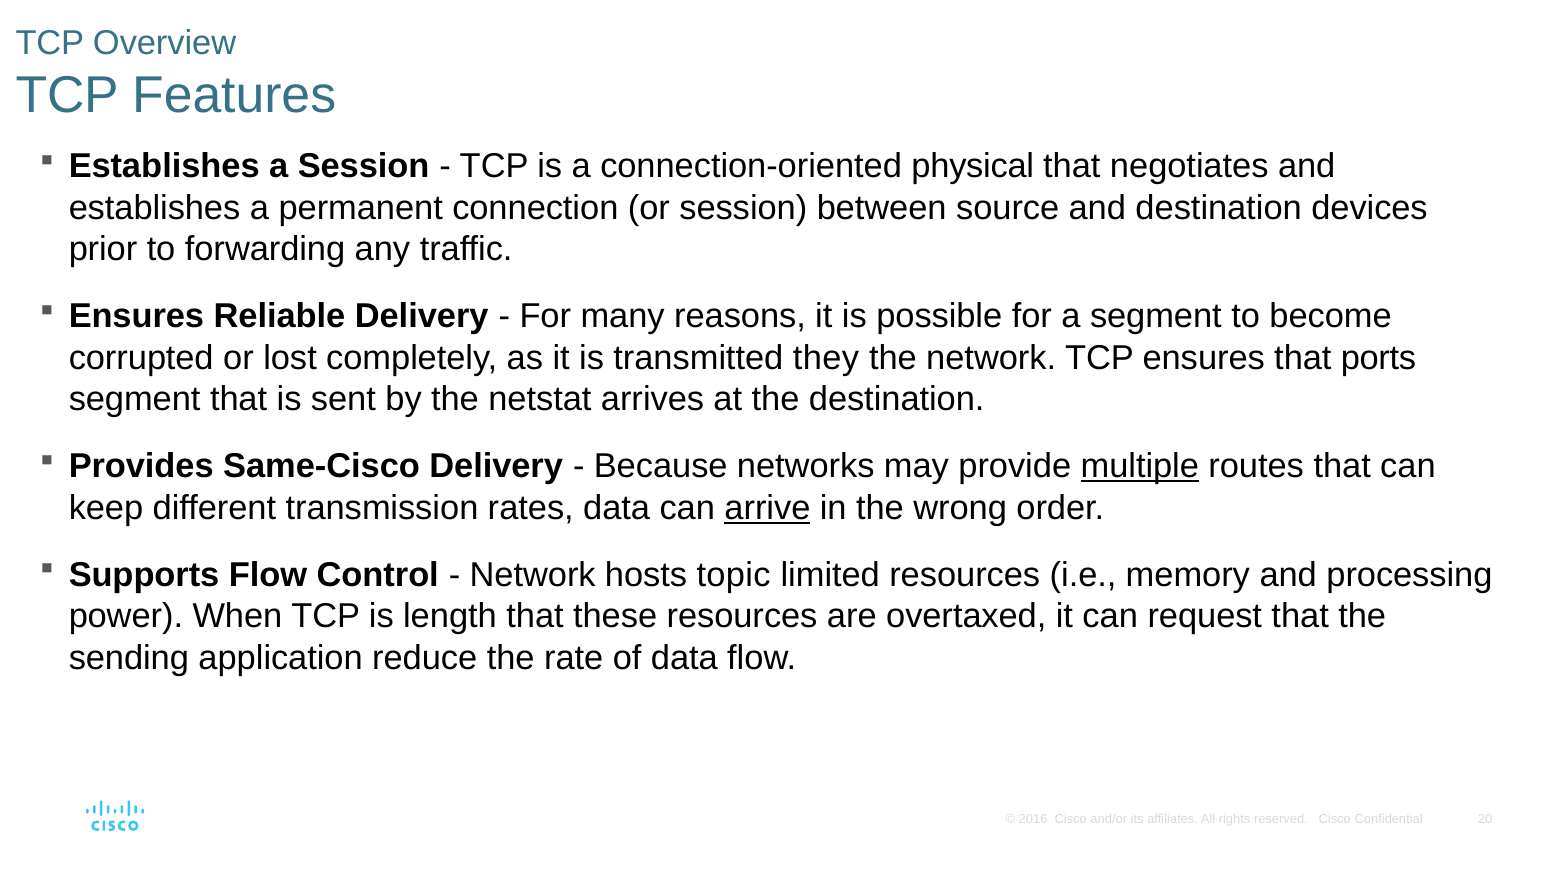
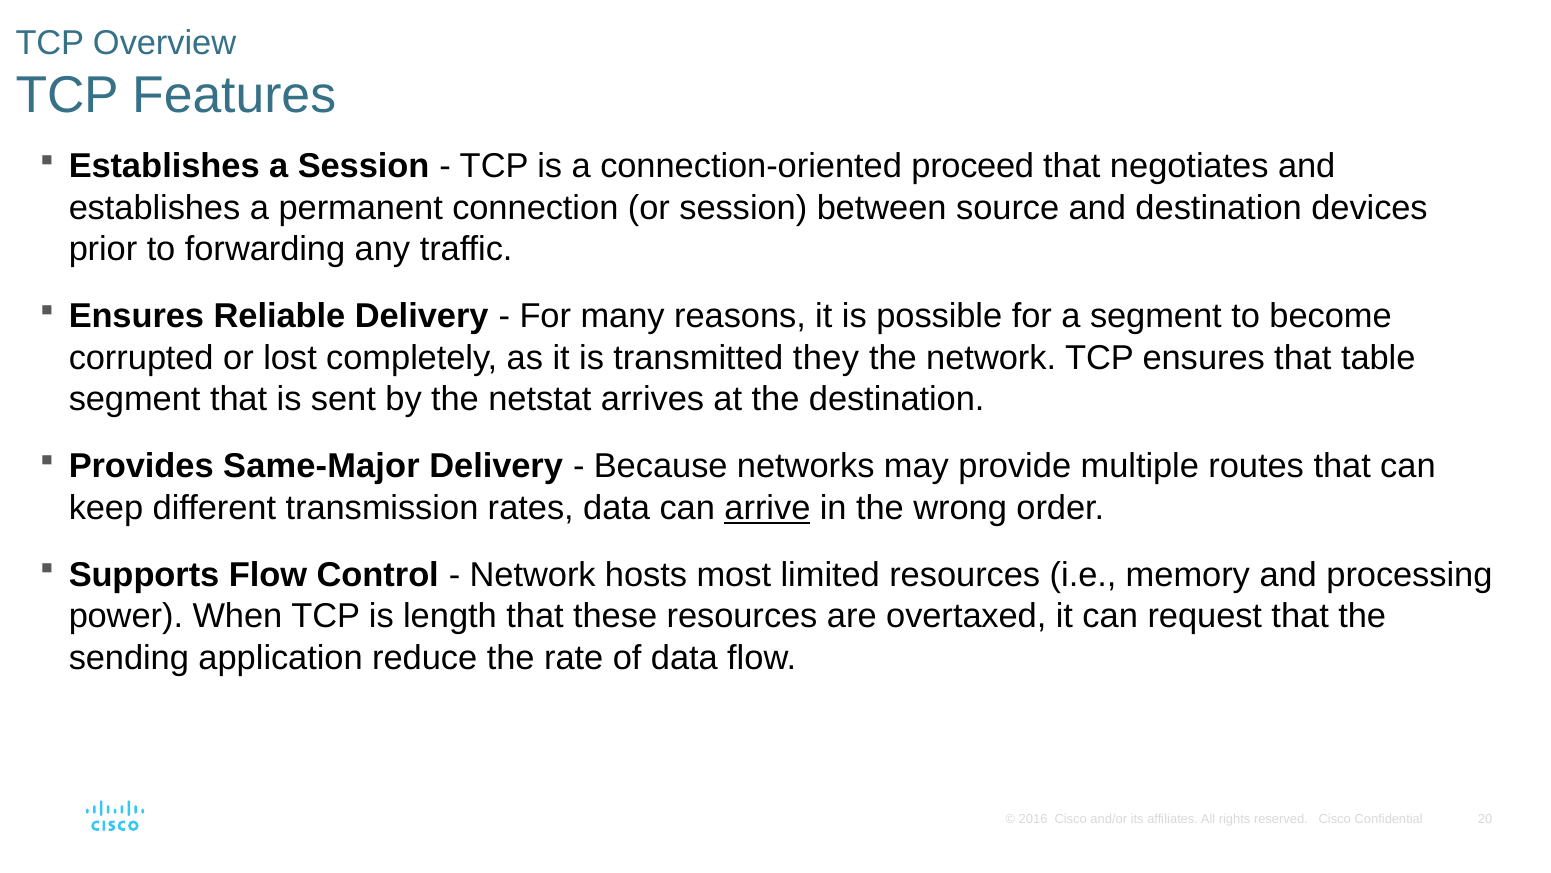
physical: physical -> proceed (973, 166)
ports: ports -> table (1378, 358)
Same-Cisco: Same-Cisco -> Same-Major (321, 466)
multiple underline: present -> none (1140, 466)
topic: topic -> most (734, 575)
